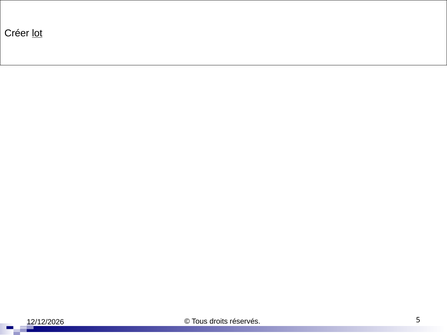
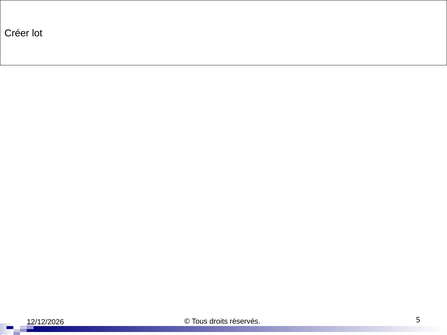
lot underline: present -> none (37, 33)
